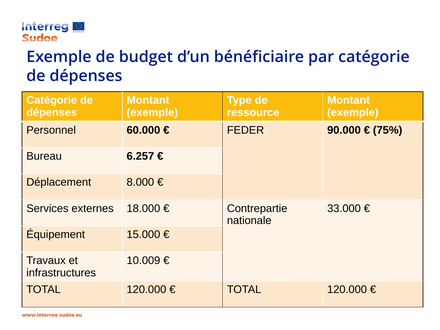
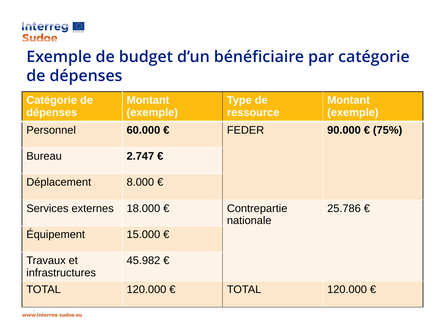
6.257: 6.257 -> 2.747 (140, 156)
33.000: 33.000 -> 25.786 (344, 208)
10.009: 10.009 -> 45.982 (143, 261)
